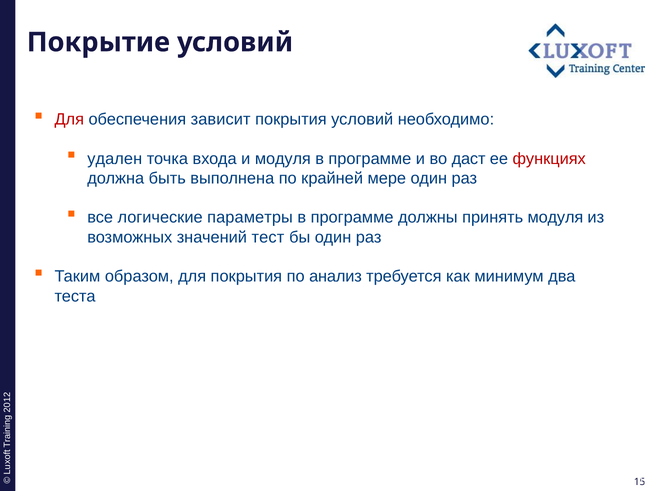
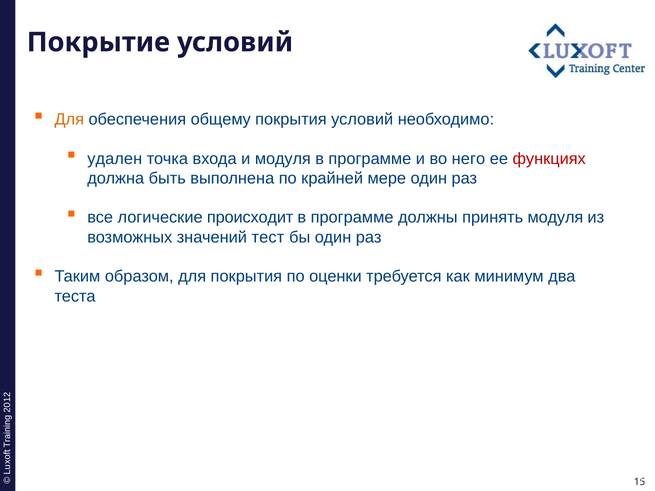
Для colour: red -> orange (69, 119)
зависит: зависит -> общему (221, 119)
даст: даст -> него (468, 159)
параметры: параметры -> происходит (250, 218)
анализ: анализ -> оценки (335, 277)
